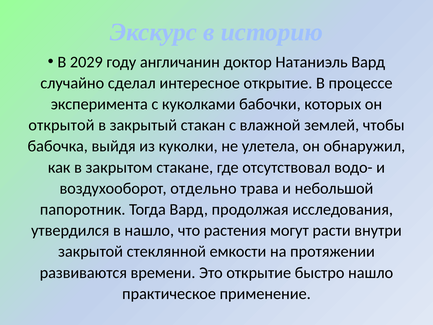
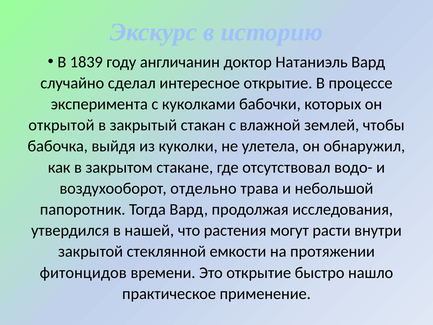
2029: 2029 -> 1839 (86, 62)
в нашло: нашло -> нашей (149, 230)
развиваются: развиваются -> фитонцидов (83, 272)
